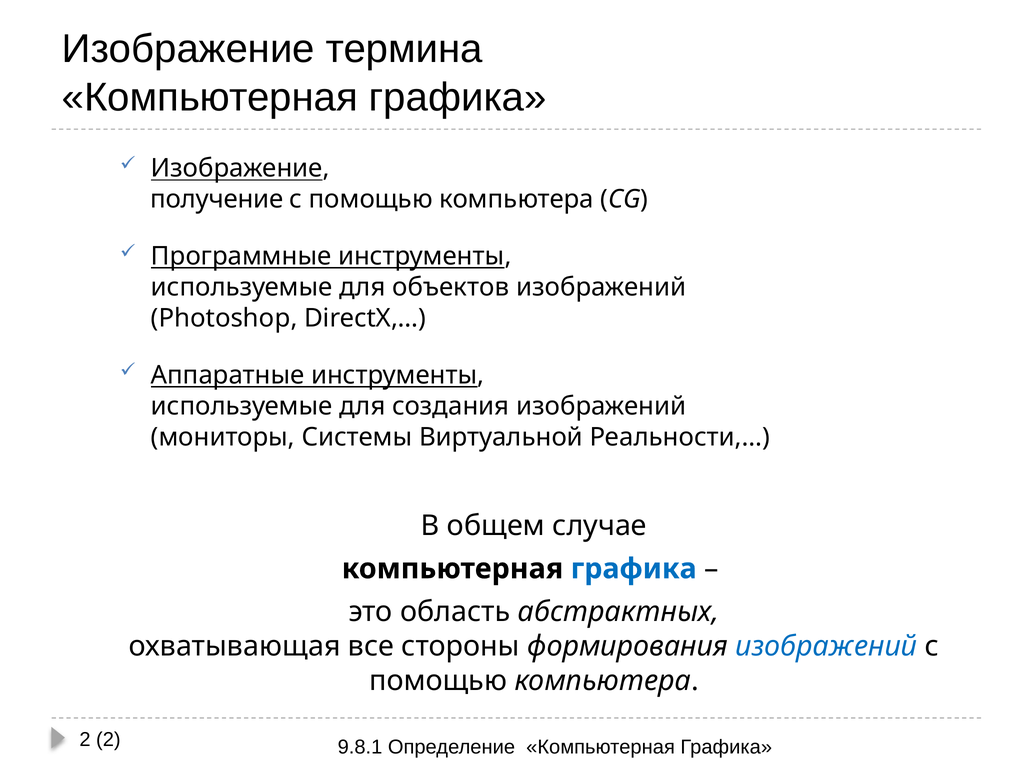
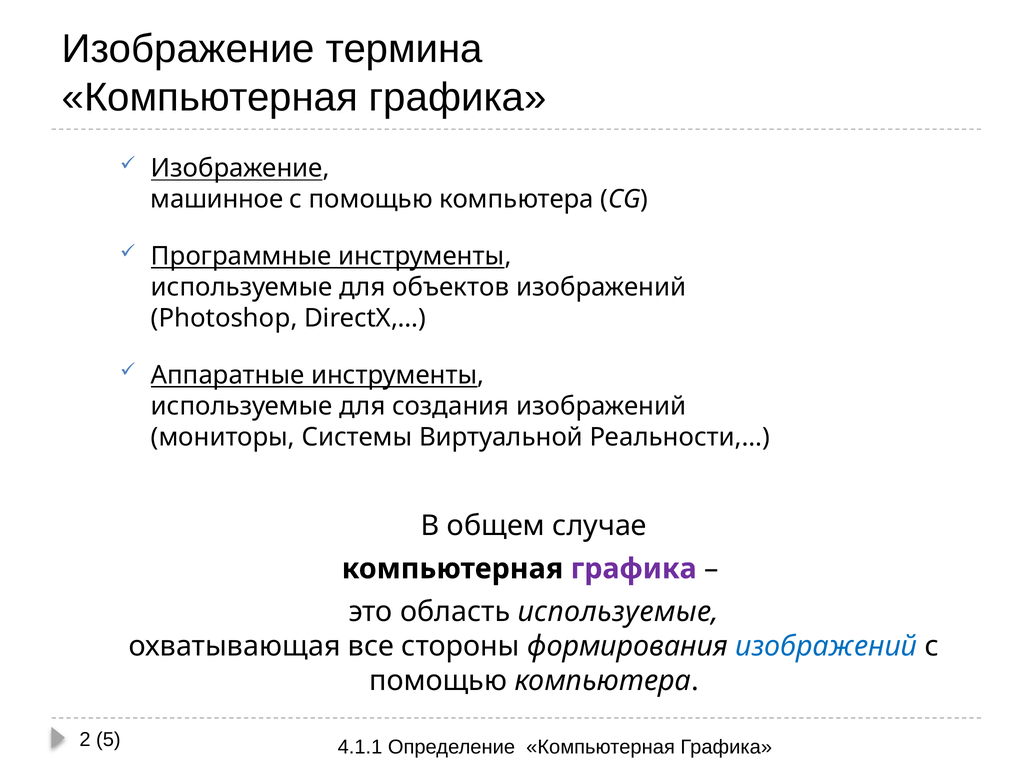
получение: получение -> машинное (217, 199)
графика colour: blue -> purple (634, 569)
область абстрактных: абстрактных -> используемые (618, 612)
2 2: 2 -> 5 (108, 739)
9.8.1: 9.8.1 -> 4.1.1 (360, 747)
